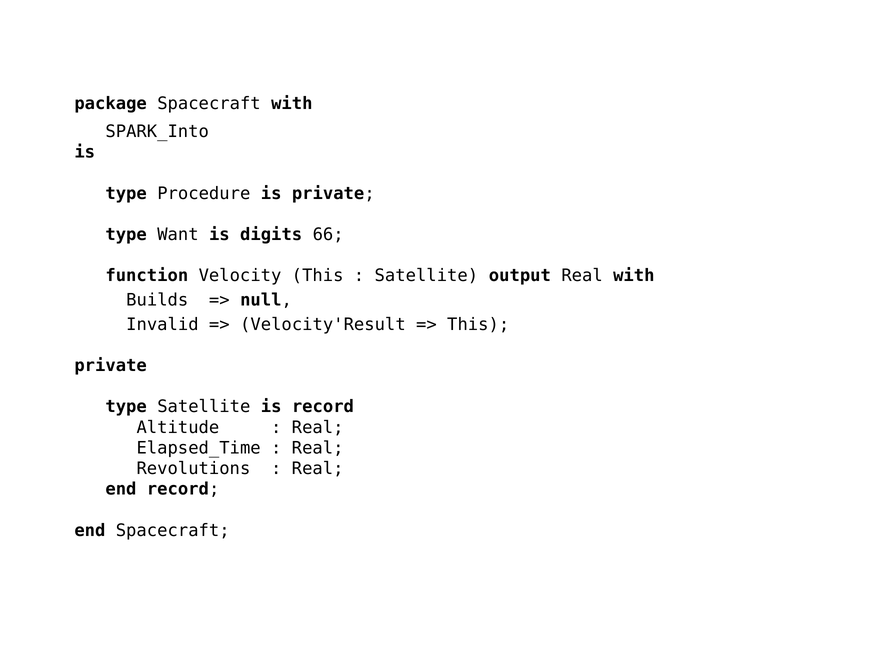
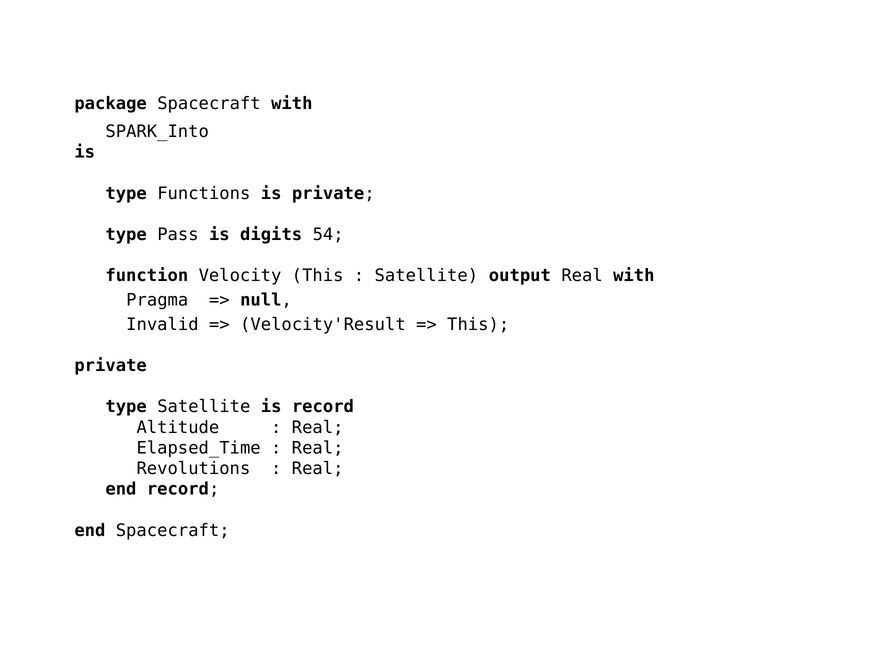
Procedure: Procedure -> Functions (204, 193)
Want: Want -> Pass (178, 235)
66: 66 -> 54 (328, 235)
Builds: Builds -> Pragma (157, 300)
